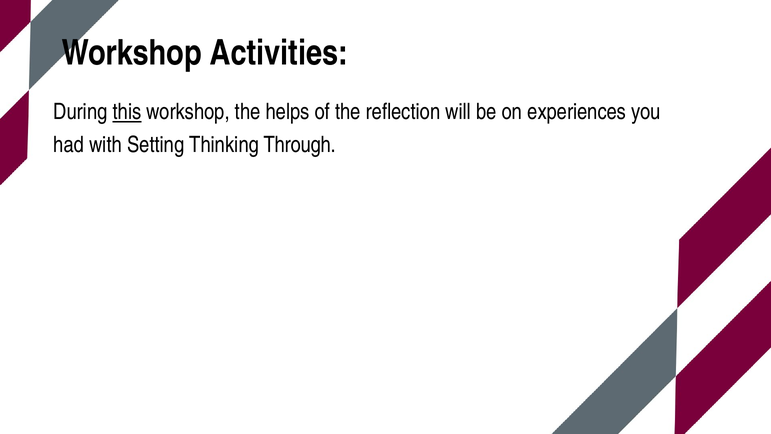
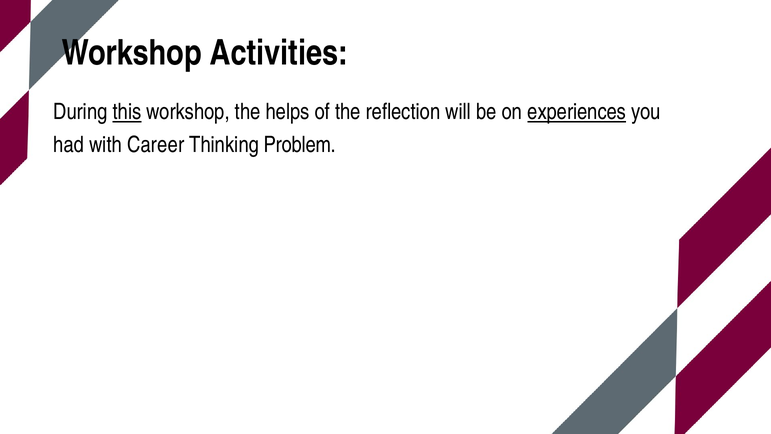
experiences underline: none -> present (577, 112)
Setting: Setting -> Career (156, 145)
Through: Through -> Problem (300, 145)
